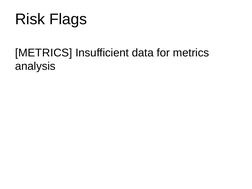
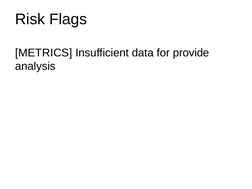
for metrics: metrics -> provide (191, 53)
